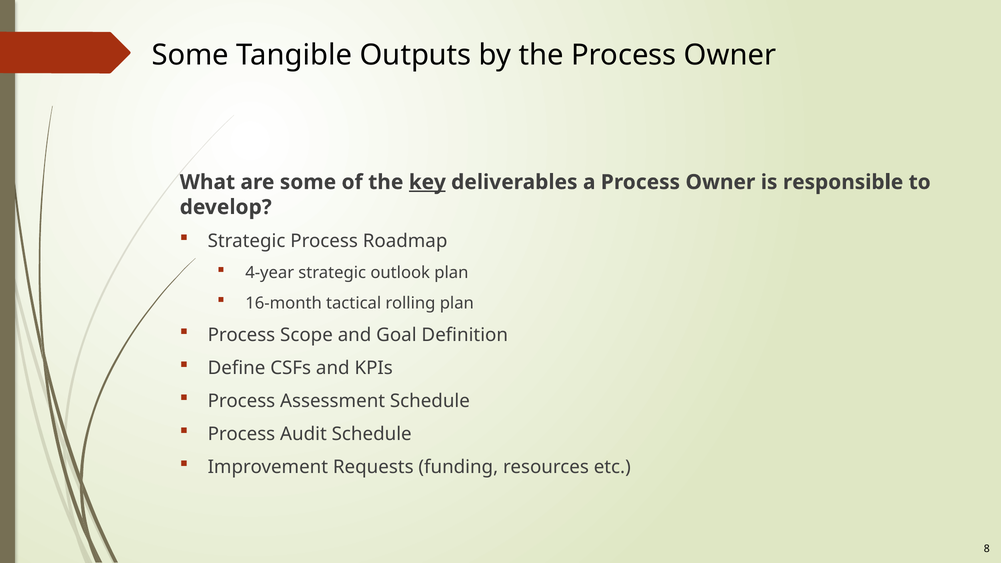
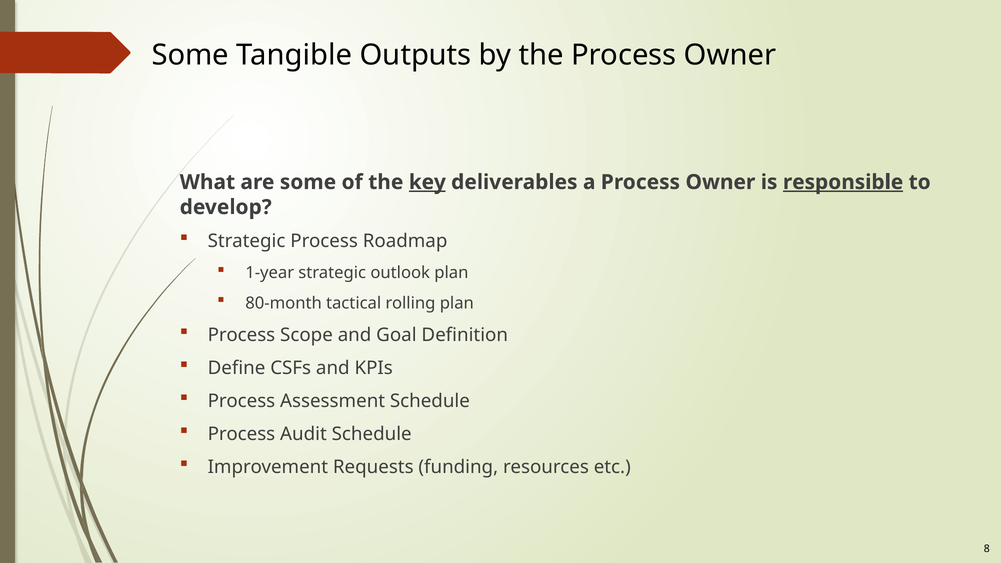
responsible underline: none -> present (843, 182)
4-year: 4-year -> 1-year (270, 273)
16-month: 16-month -> 80-month (284, 303)
